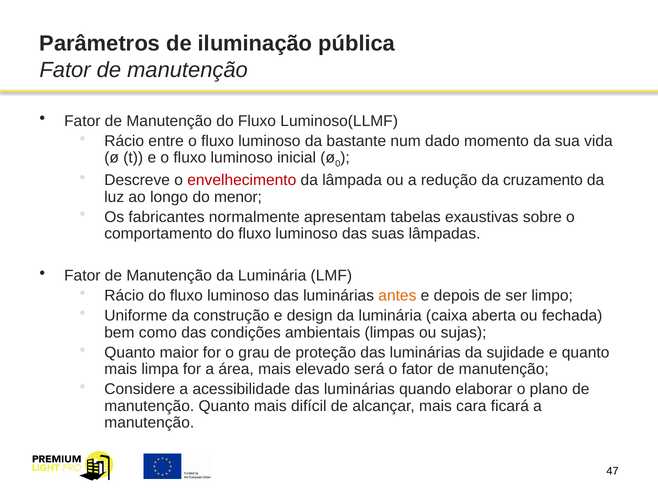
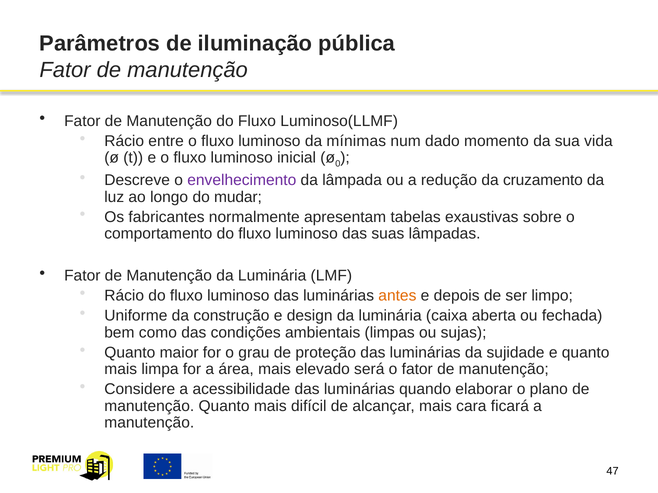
bastante: bastante -> mínimas (356, 141)
envelhecimento colour: red -> purple (242, 180)
menor: menor -> mudar (238, 197)
